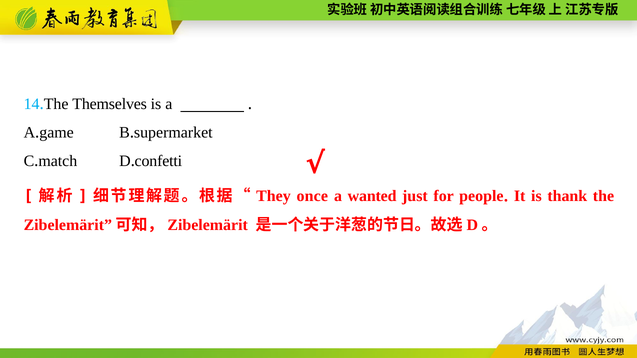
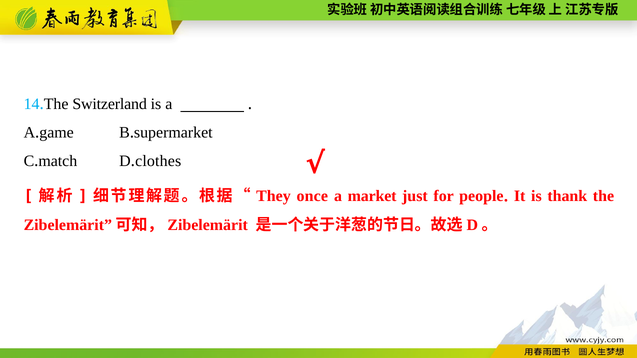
Themselves: Themselves -> Switzerland (110, 104)
confetti: confetti -> clothes (158, 161)
wanted: wanted -> market (372, 196)
